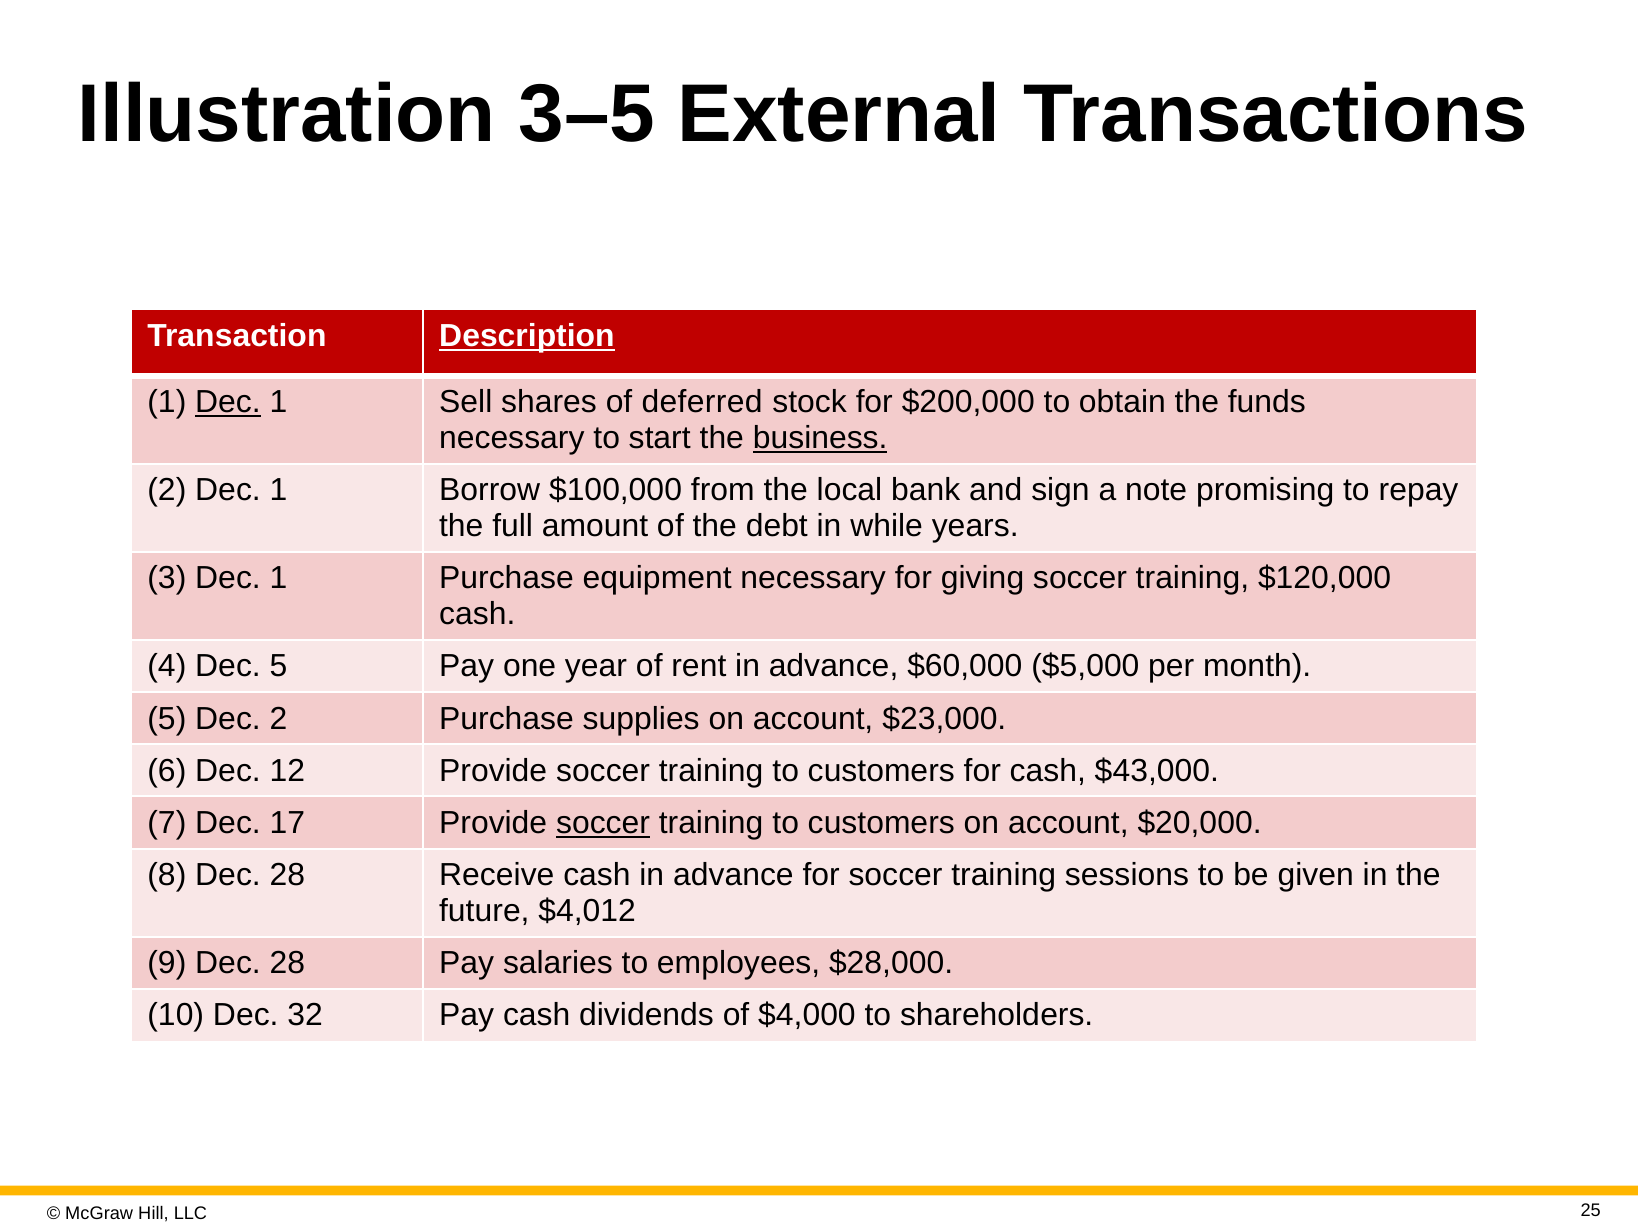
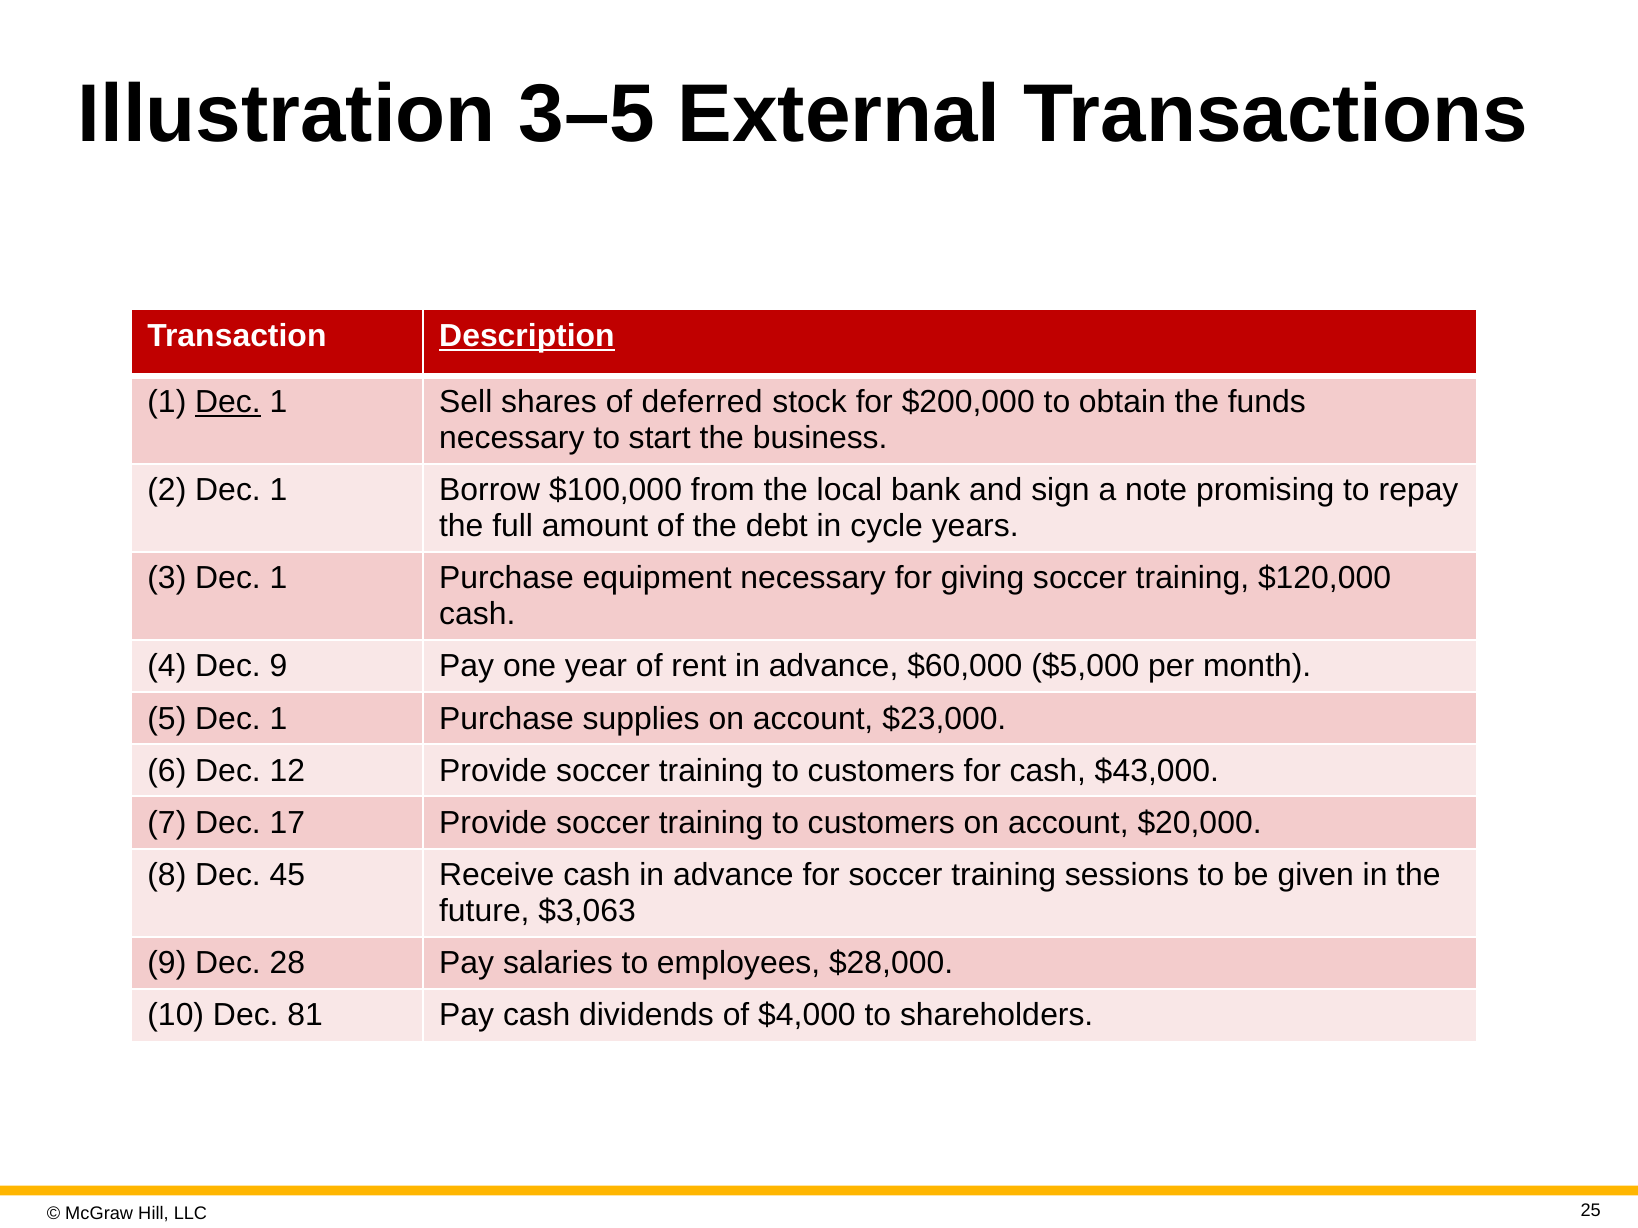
business underline: present -> none (820, 438)
while: while -> cycle (887, 526)
Dec 5: 5 -> 9 (278, 667)
5 Dec 2: 2 -> 1 (278, 719)
soccer underline: present -> none (603, 823)
8 Dec 28: 28 -> 45 (287, 876)
$4,012: $4,012 -> $3,063 (587, 911)
32: 32 -> 81 (305, 1016)
